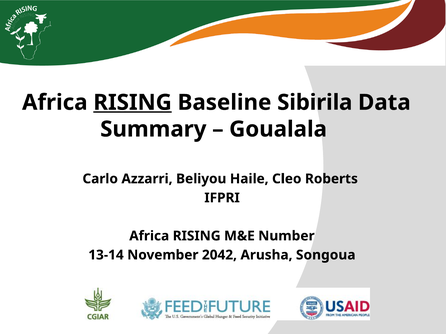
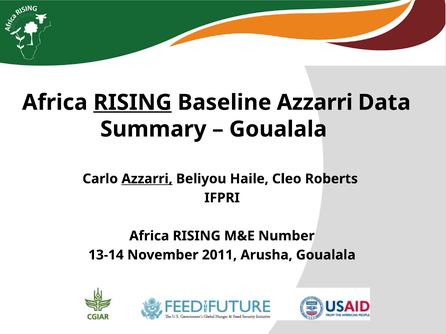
Baseline Sibirila: Sibirila -> Azzarri (315, 103)
Azzarri underline: none -> present (147, 179)
2042: 2042 -> 2011 (219, 255)
Arusha Songoua: Songoua -> Goualala (326, 255)
